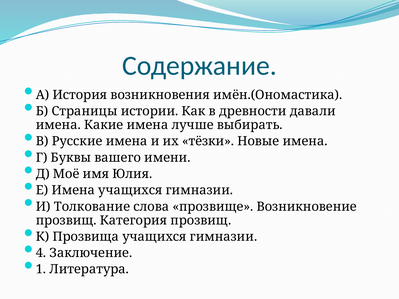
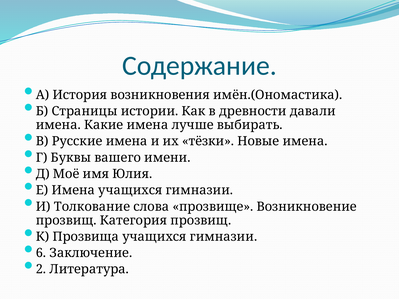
4: 4 -> 6 (41, 253)
1: 1 -> 2 (41, 270)
